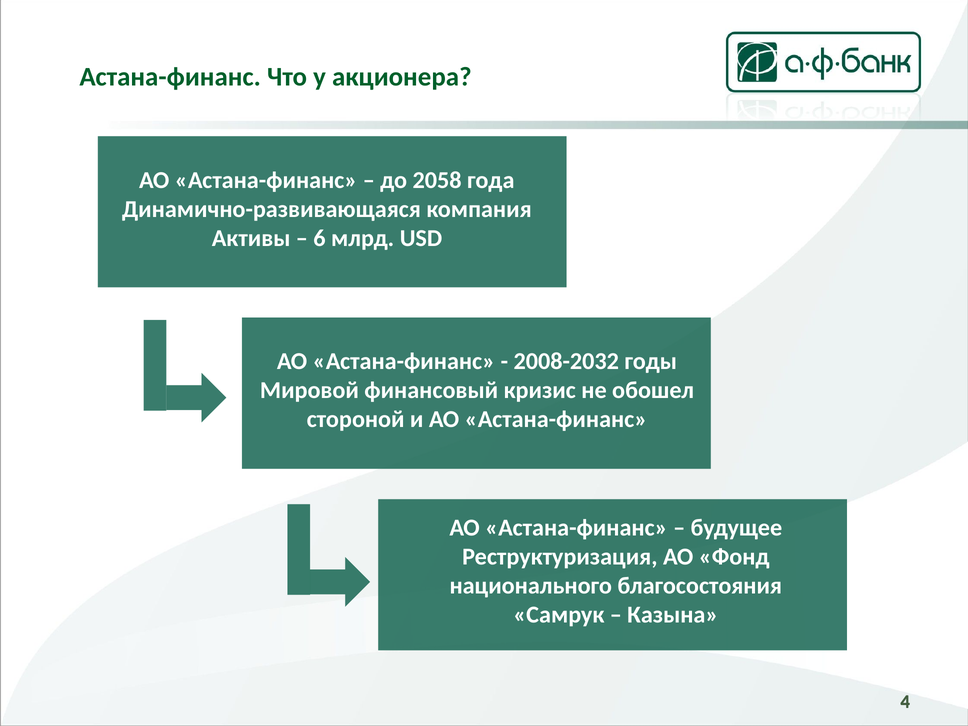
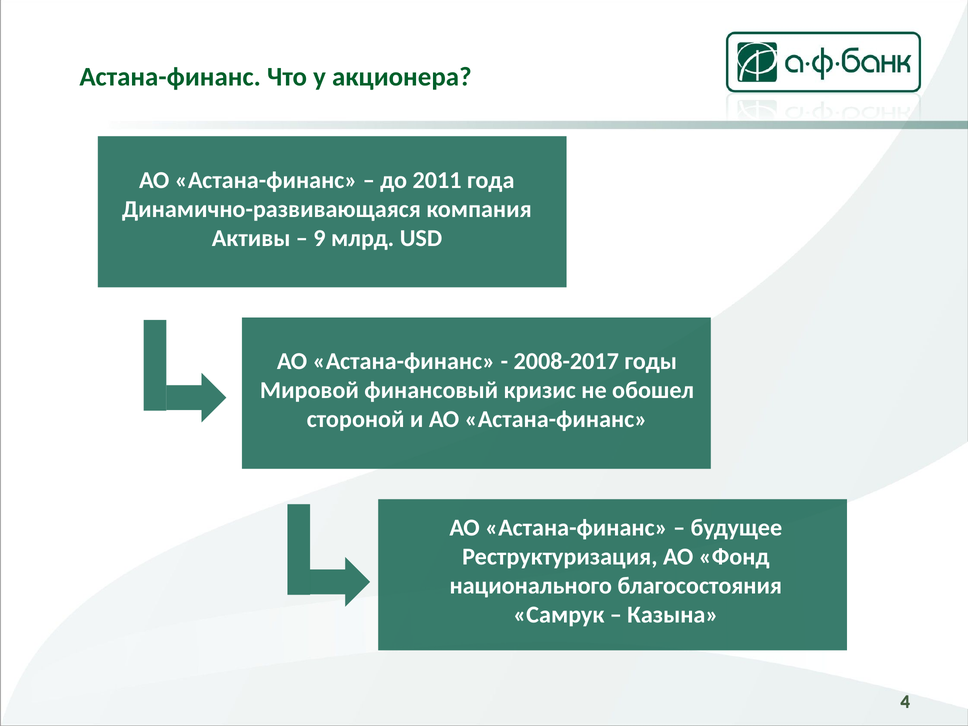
2058: 2058 -> 2011 (437, 180)
6: 6 -> 9 (319, 238)
2008-2032: 2008-2032 -> 2008-2017 (566, 361)
